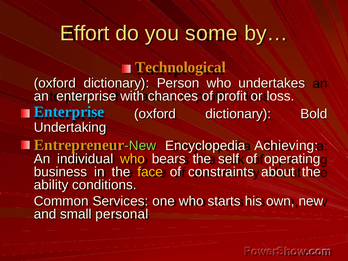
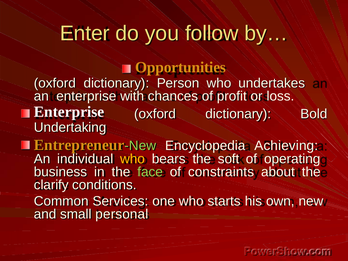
Effort: Effort -> Enter (85, 33)
some: some -> follow (212, 33)
Technological: Technological -> Opportunities (181, 67)
Enterprise colour: light blue -> white (69, 112)
self: self -> soft (229, 159)
face colour: yellow -> light green (150, 172)
ability: ability -> clarify (51, 185)
